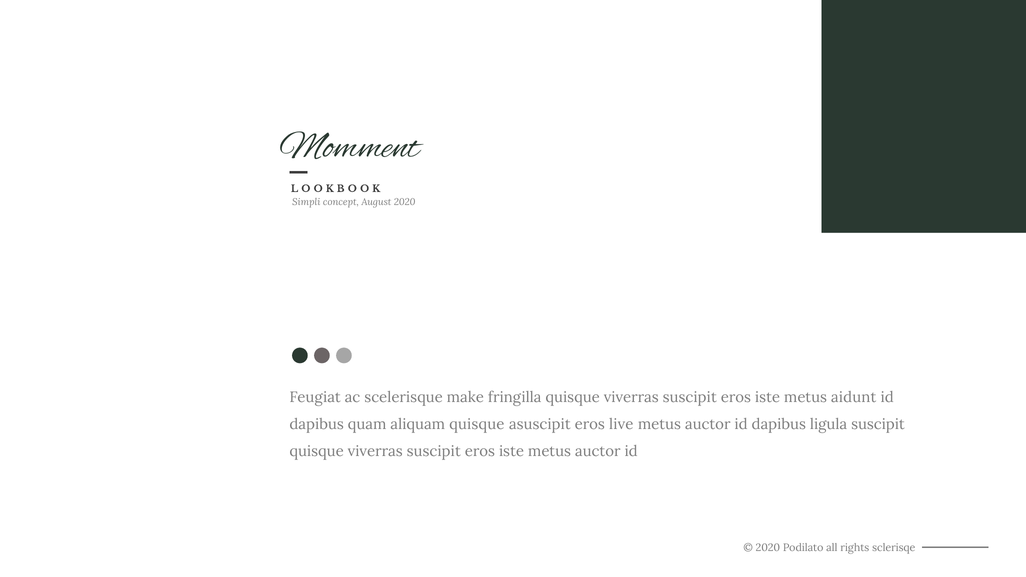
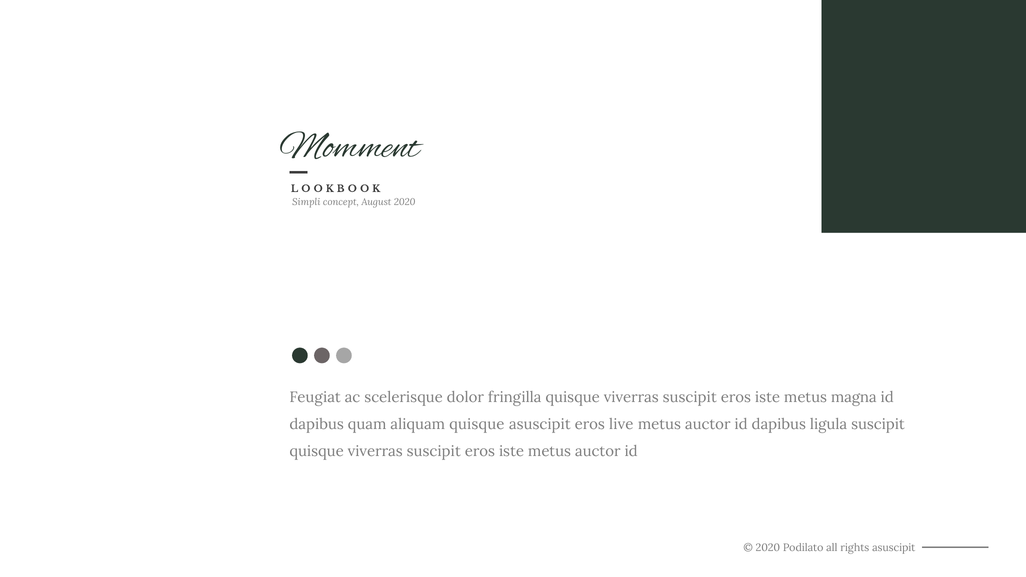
make: make -> dolor (465, 398)
aidunt: aidunt -> magna (854, 398)
rights sclerisqe: sclerisqe -> asuscipit (894, 548)
